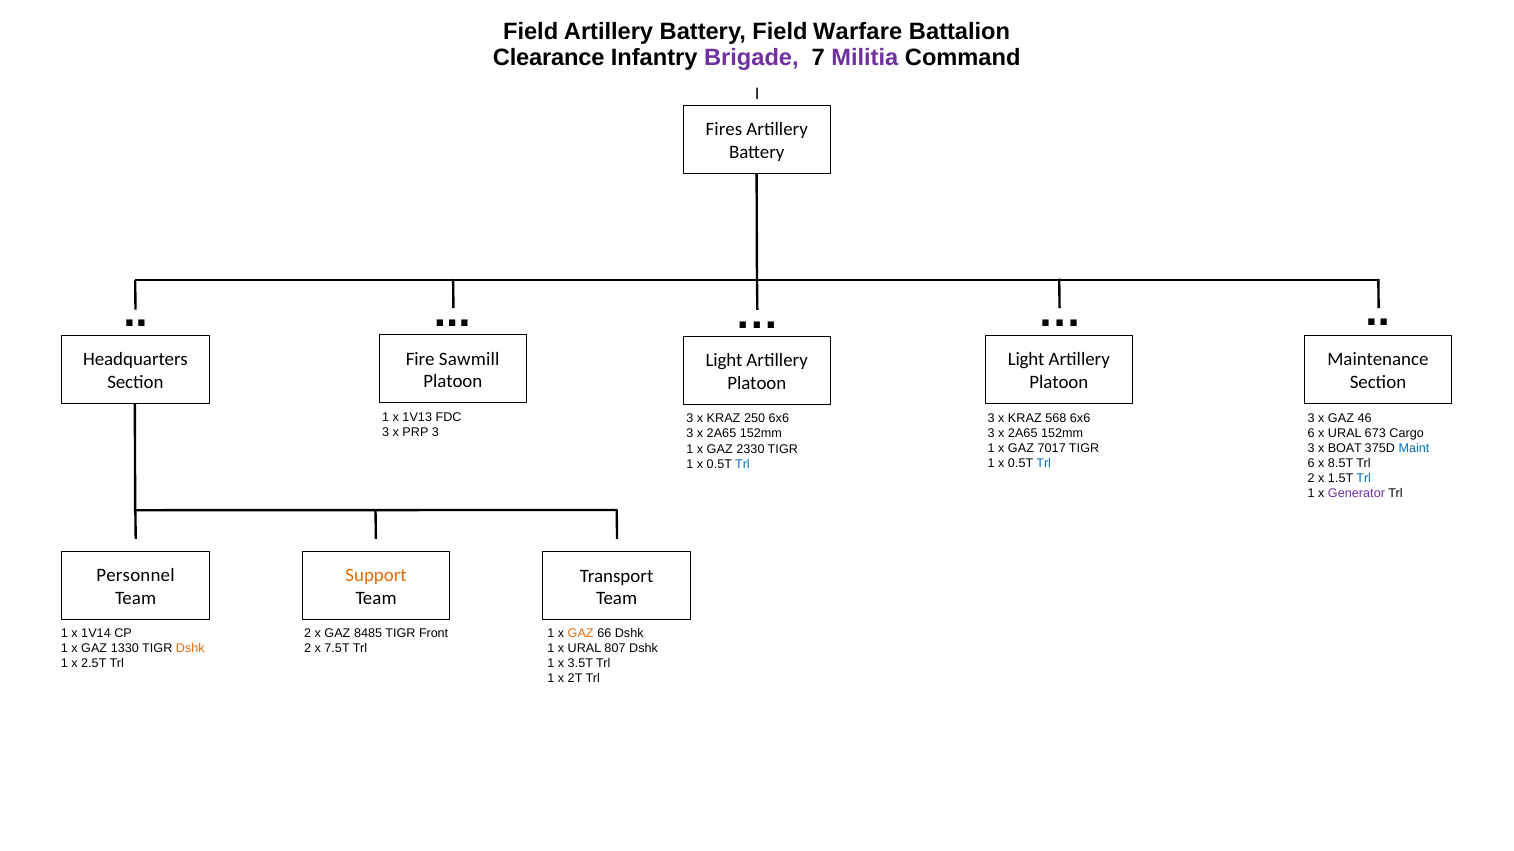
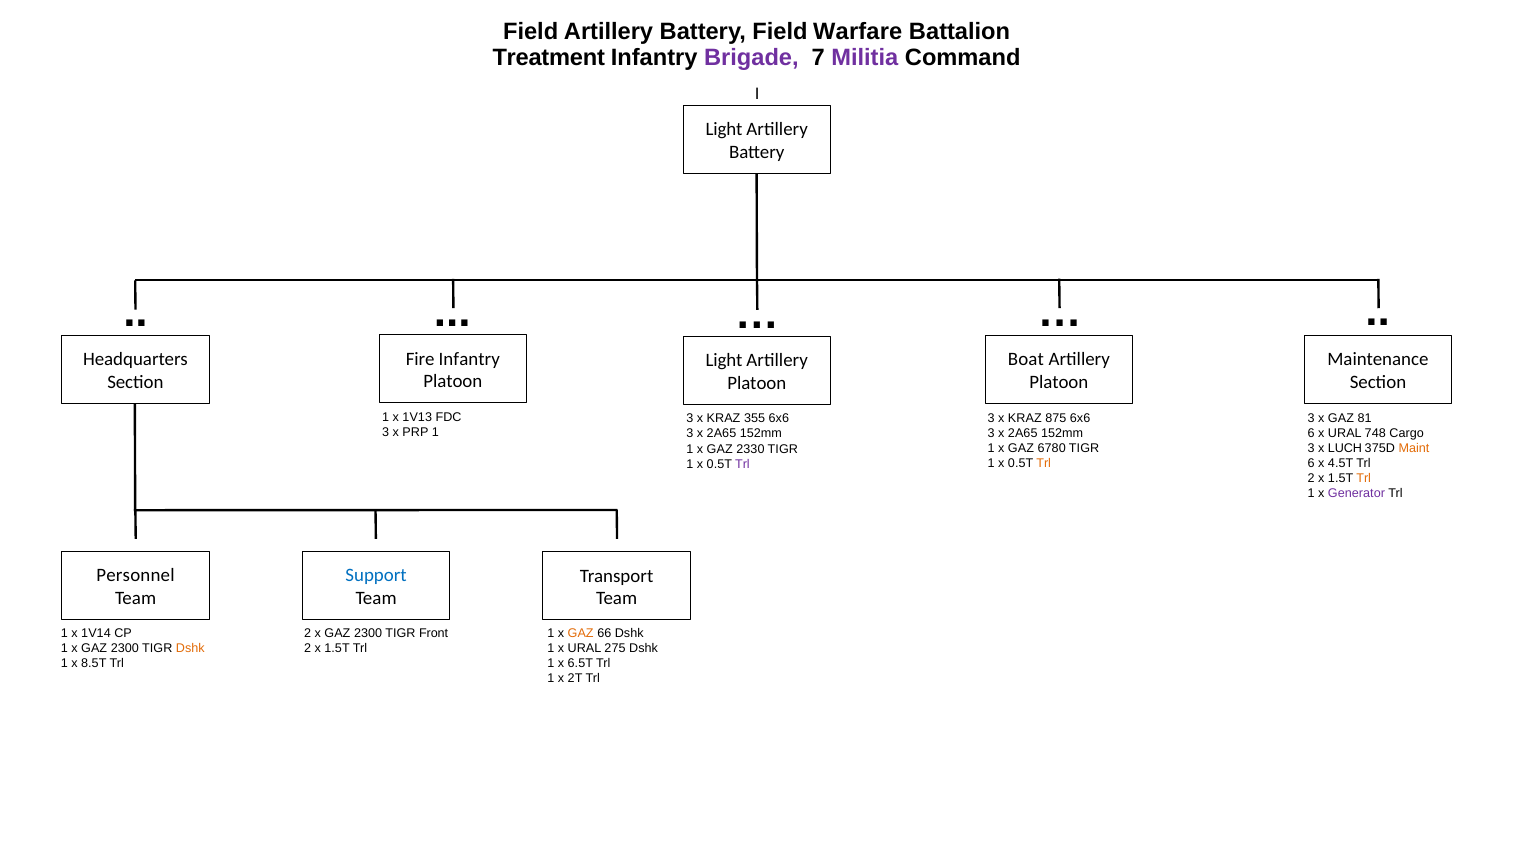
Clearance: Clearance -> Treatment (549, 57)
Fires: Fires -> Light (724, 130)
Fire Sawmill: Sawmill -> Infantry (469, 359)
Light: Light -> Boat (1026, 360)
568: 568 -> 875 (1056, 418)
46: 46 -> 81 (1365, 418)
250: 250 -> 355 (755, 419)
PRP 3: 3 -> 1 (435, 432)
673: 673 -> 748 (1375, 434)
7017: 7017 -> 6780 (1052, 449)
BOAT: BOAT -> LUCH (1345, 449)
Maint colour: blue -> orange (1414, 449)
Trl colour: blue -> orange (1044, 464)
8.5T: 8.5T -> 4.5T (1341, 464)
Trl colour: blue -> purple (742, 464)
Trl colour: blue -> orange (1364, 479)
Support colour: orange -> blue (376, 576)
2 x GAZ 8485: 8485 -> 2300 (368, 634)
1 x GAZ 1330: 1330 -> 2300 (125, 649)
7.5T: 7.5T -> 1.5T (337, 649)
807: 807 -> 275 (615, 649)
2.5T: 2.5T -> 8.5T (94, 664)
3.5T: 3.5T -> 6.5T (580, 664)
